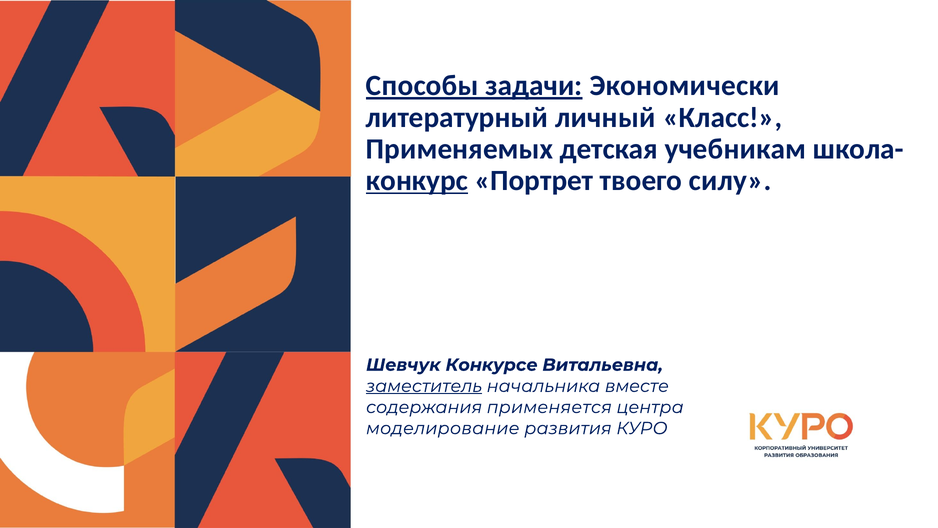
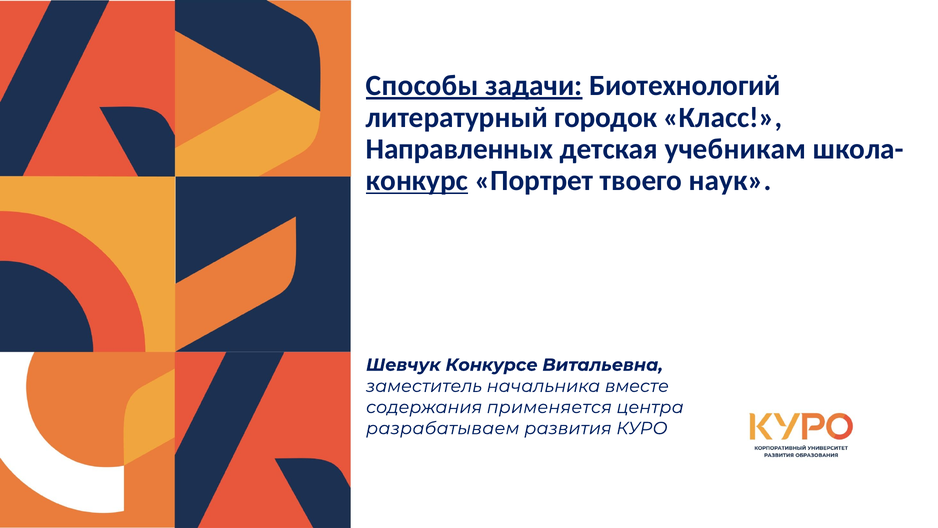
Экономически: Экономически -> Биотехнологий (685, 86)
личный: личный -> городок (606, 117)
Применяемых: Применяемых -> Направленных (460, 149)
силу: силу -> наук (730, 181)
заместитель underline: present -> none (424, 386)
моделирование: моделирование -> разрабатываем (443, 428)
